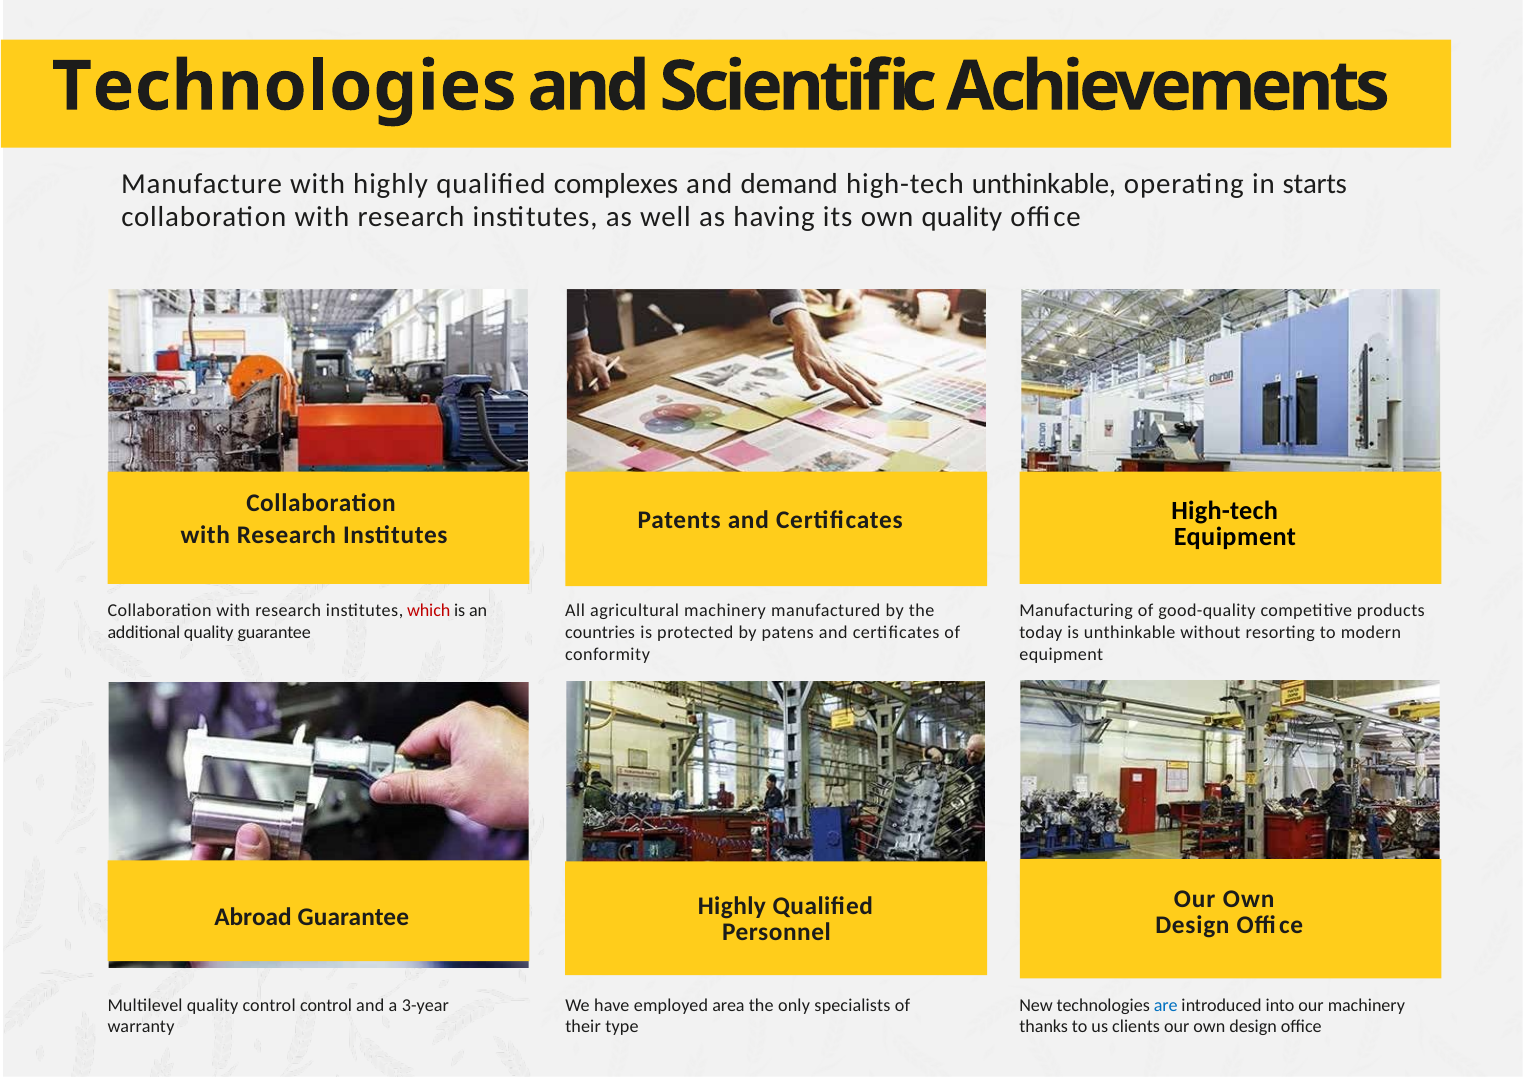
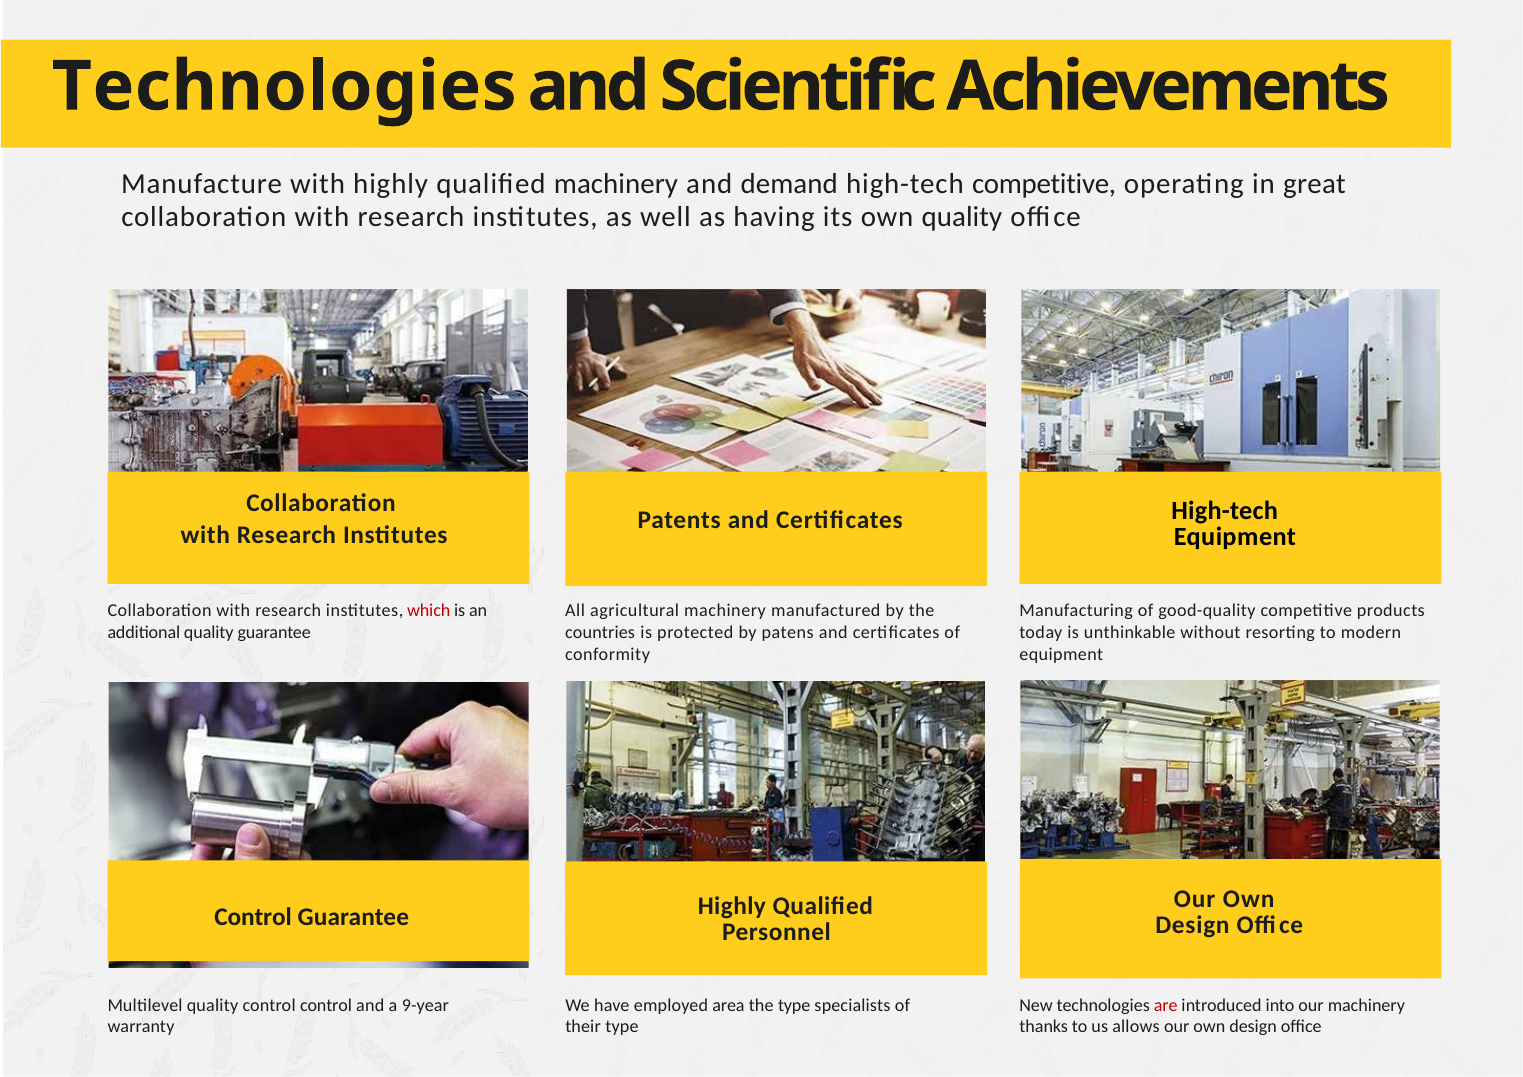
qualified complexes: complexes -> machinery (616, 184)
high-tech unthinkable: unthinkable -> competitive (1044, 184)
starts: starts -> great (1315, 184)
Abroad: Abroad -> Control (253, 917)
3-year: 3-year -> 9-year (425, 1005)
the only: only -> type (794, 1005)
are colour: blue -> red (1166, 1005)
clients: clients -> allows (1136, 1027)
